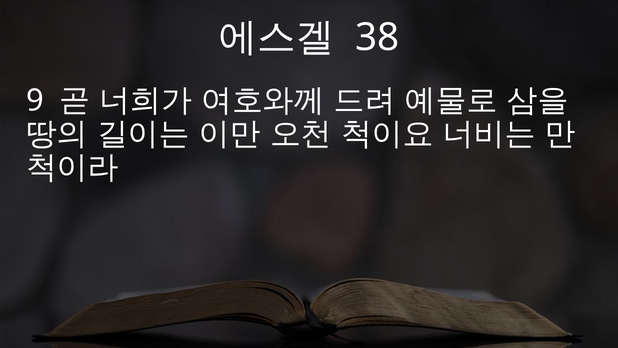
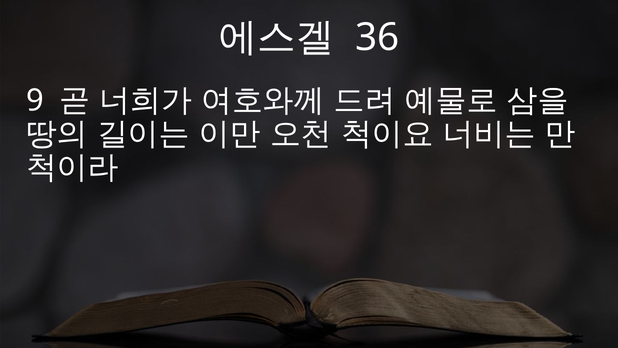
38: 38 -> 36 (377, 37)
